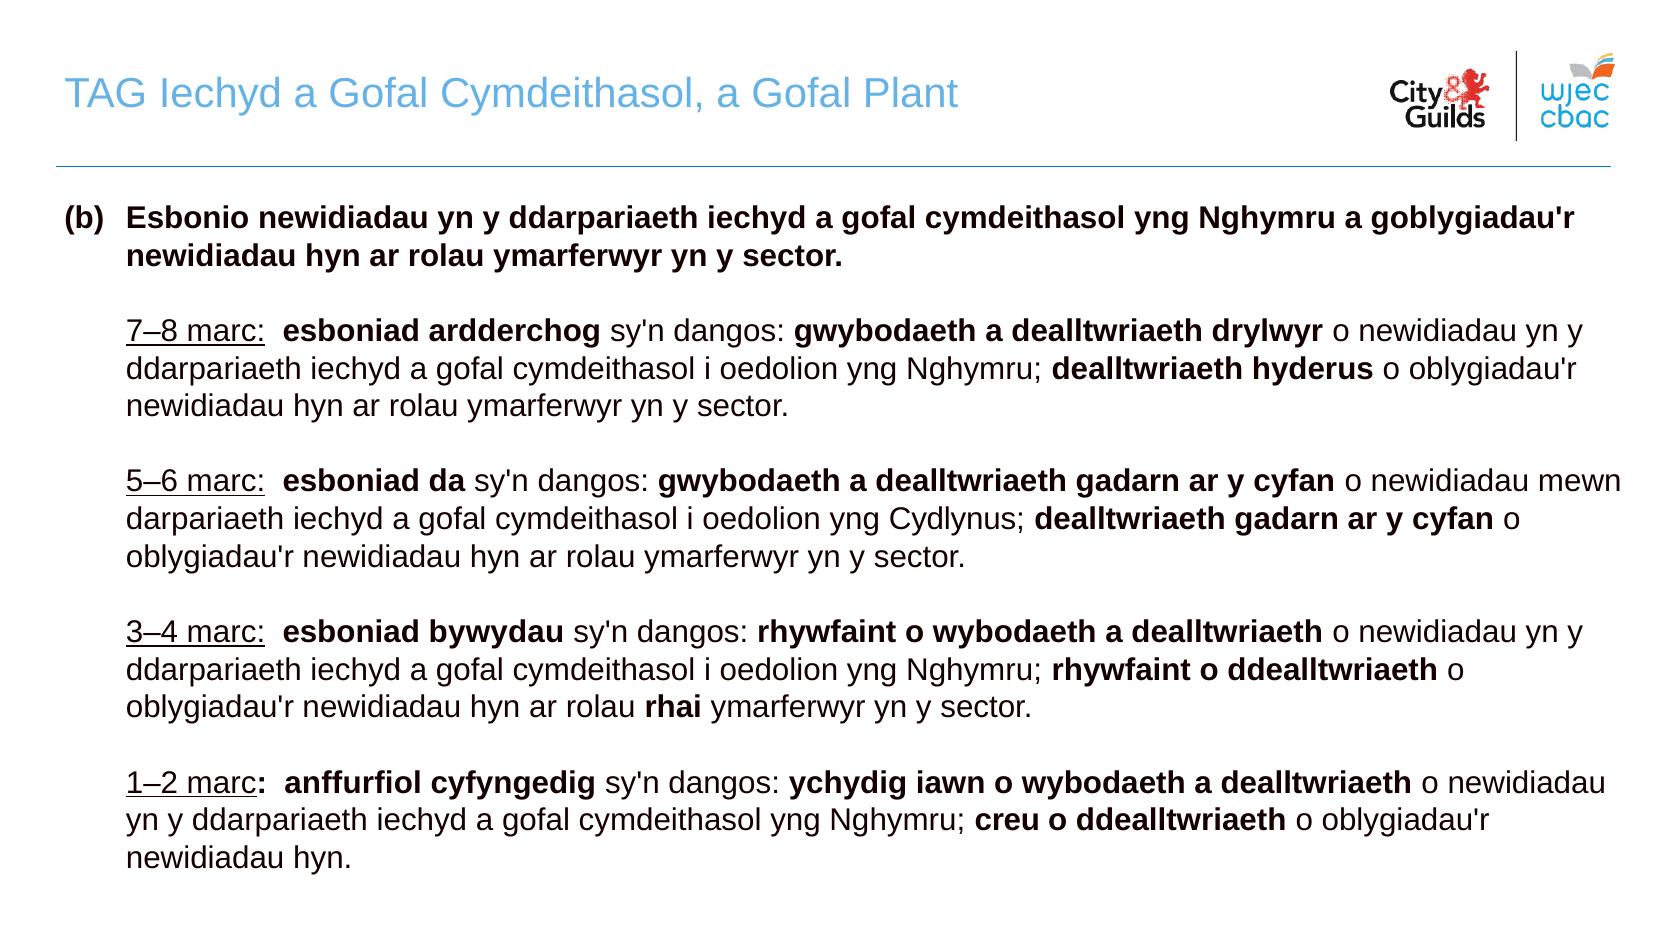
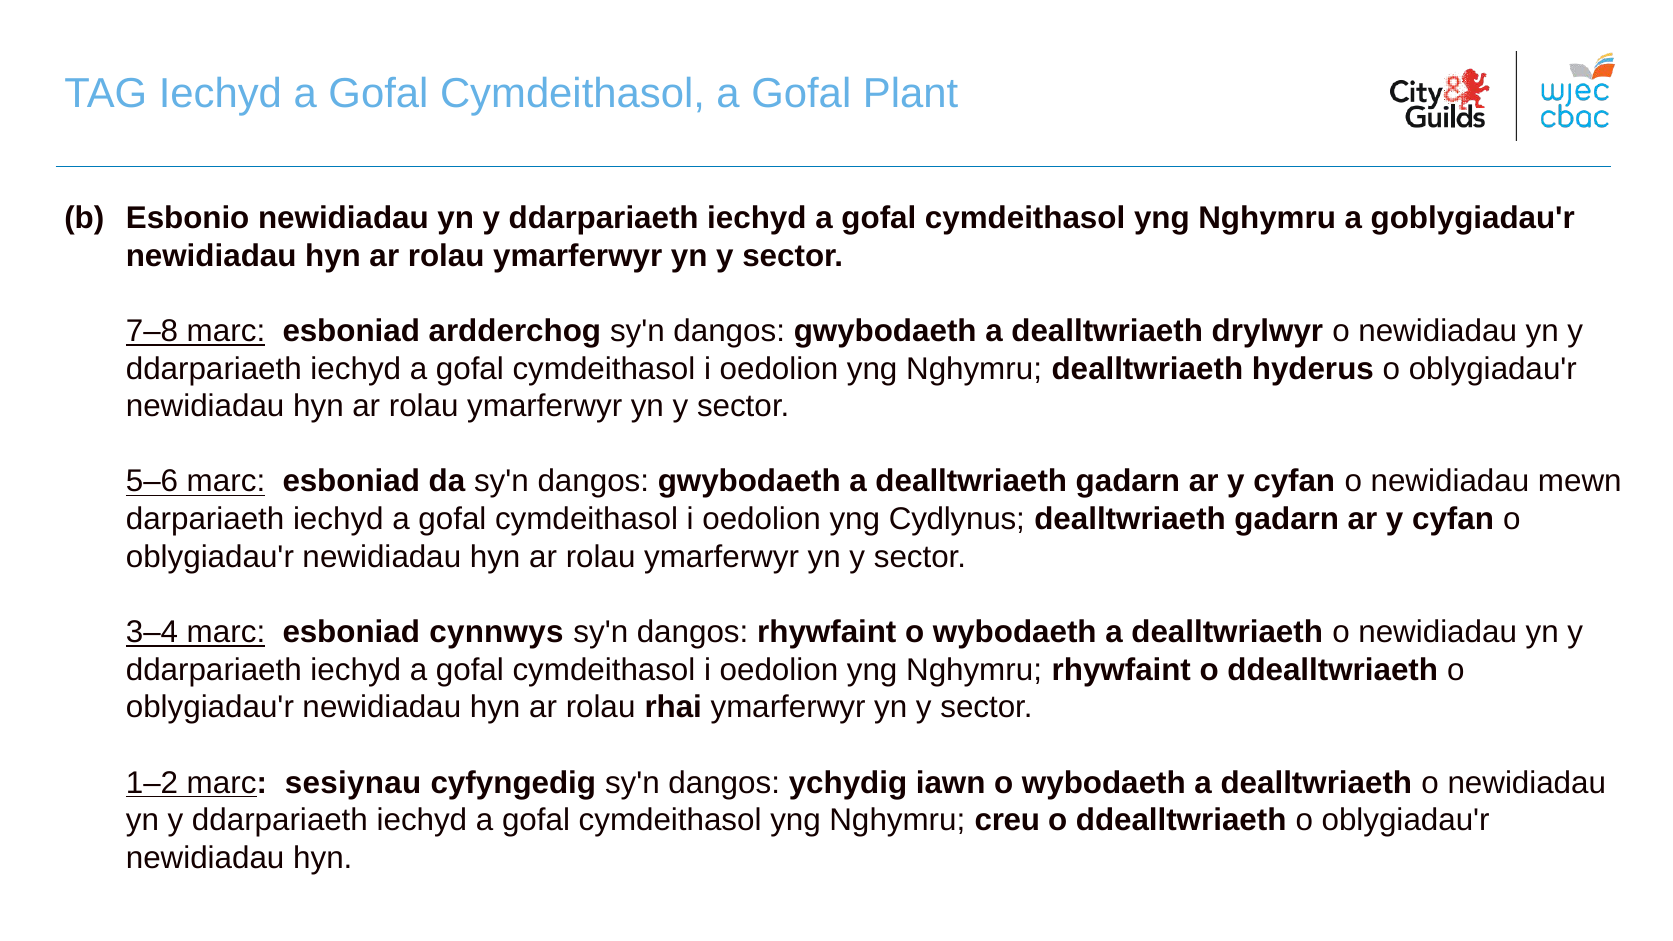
bywydau: bywydau -> cynnwys (496, 632)
anffurfiol: anffurfiol -> sesiynau (353, 783)
